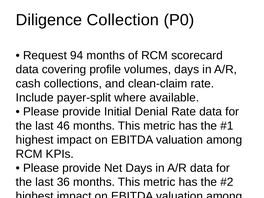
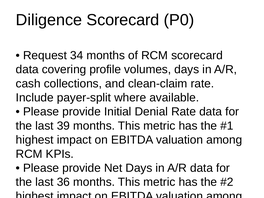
Diligence Collection: Collection -> Scorecard (123, 20)
94: 94 -> 34 (77, 55)
46: 46 -> 39 (63, 126)
